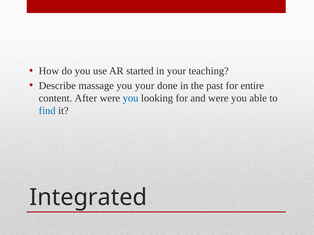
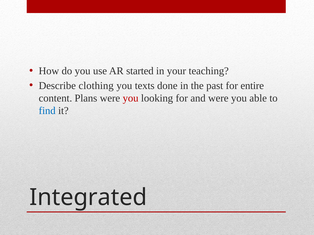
massage: massage -> clothing (96, 86)
you your: your -> texts (145, 86)
After: After -> Plans (86, 98)
you colour: blue -> red (131, 98)
